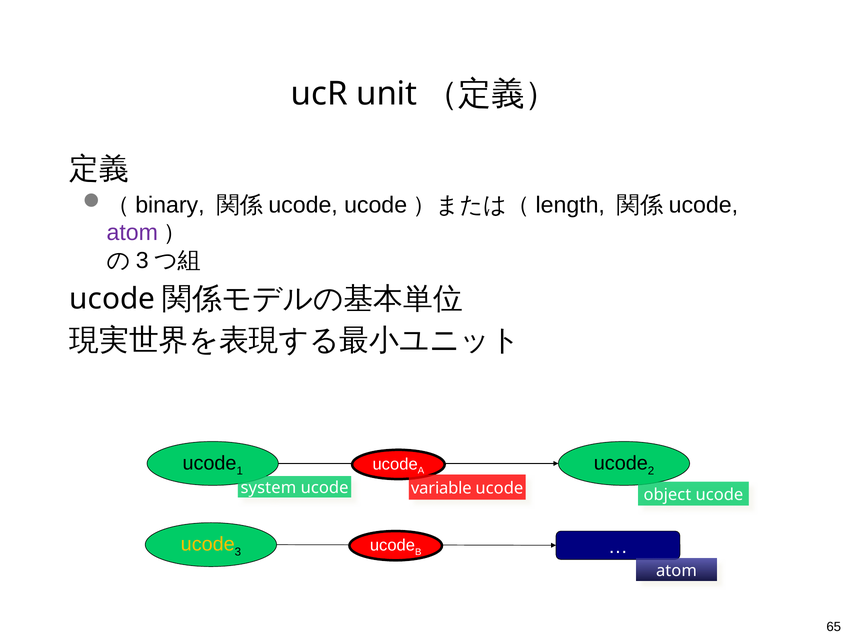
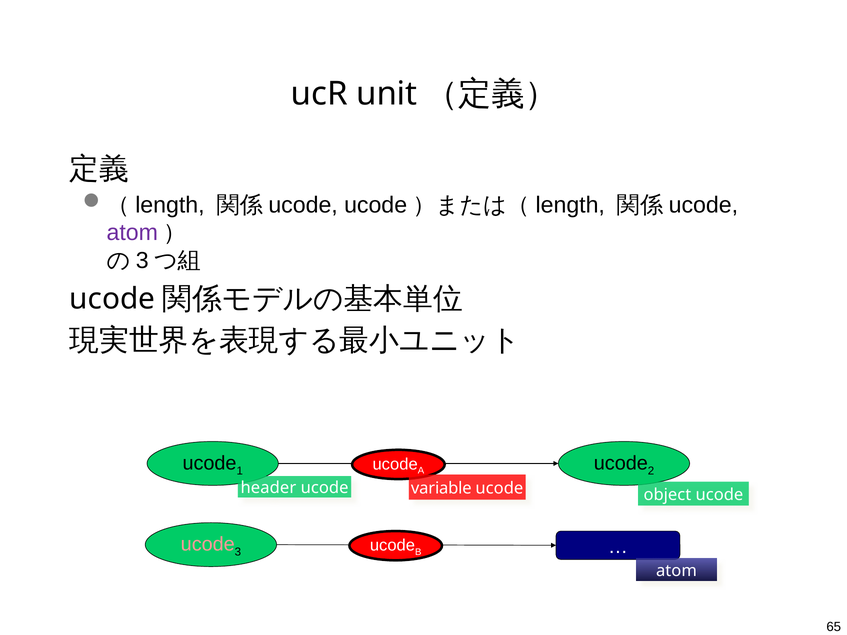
binary: binary -> length (170, 205)
system: system -> header (268, 488)
ucode colour: yellow -> pink (208, 545)
